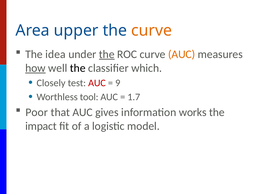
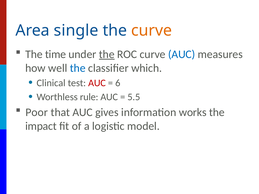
upper: upper -> single (76, 30)
idea: idea -> time (56, 54)
AUC colour: orange -> blue (182, 54)
how underline: present -> none (35, 68)
the colour: black -> blue (78, 68)
Closely: Closely -> Clinical (51, 83)
9: 9 -> 6 (118, 83)
tool: tool -> rule (89, 97)
1.7: 1.7 -> 5.5 (134, 97)
